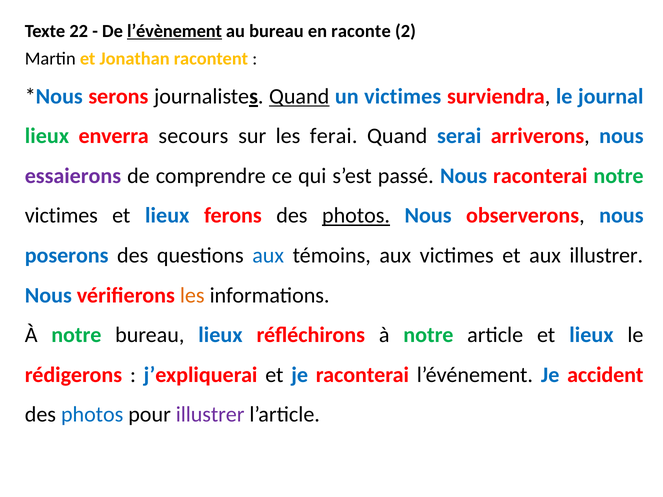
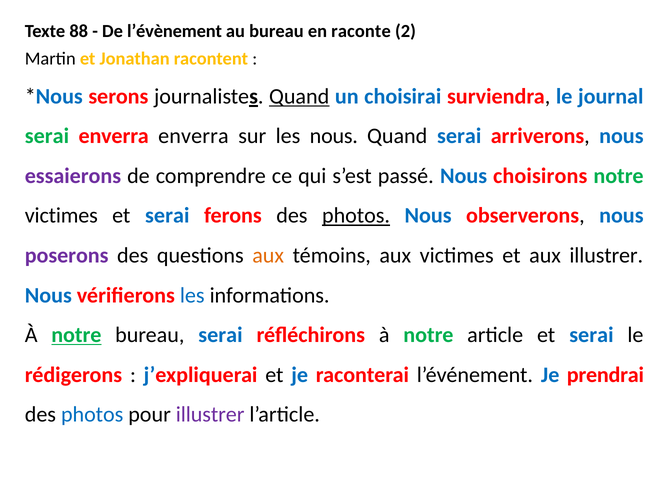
22: 22 -> 88 (79, 31)
l’évènement underline: present -> none (175, 31)
un victimes: victimes -> choisirai (403, 96)
lieux: lieux -> serai (47, 136)
enverra secours: secours -> enverra (193, 136)
les ferai: ferai -> nous (334, 136)
Nous raconterai: raconterai -> choisirons (540, 176)
lieux: lieux -> serai (167, 216)
poserons colour: blue -> purple (67, 256)
aux colour: blue -> orange (268, 256)
les colour: orange -> blue (192, 295)
notre underline: none -> present (76, 335)
bureau lieux: lieux -> serai (220, 335)
article et lieux: lieux -> serai (591, 335)
accident: accident -> prendrai (605, 375)
